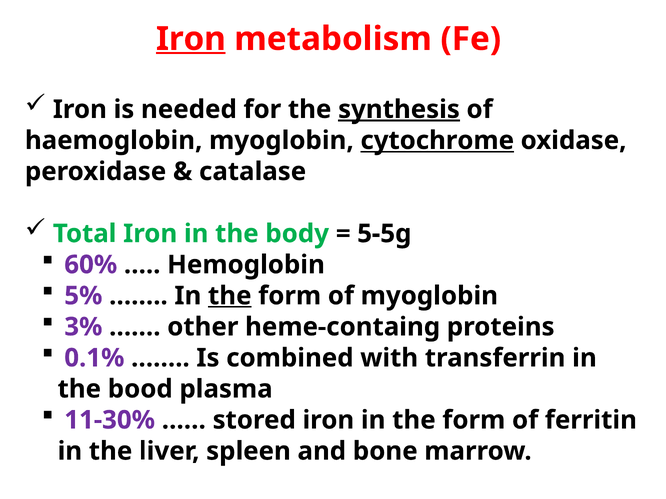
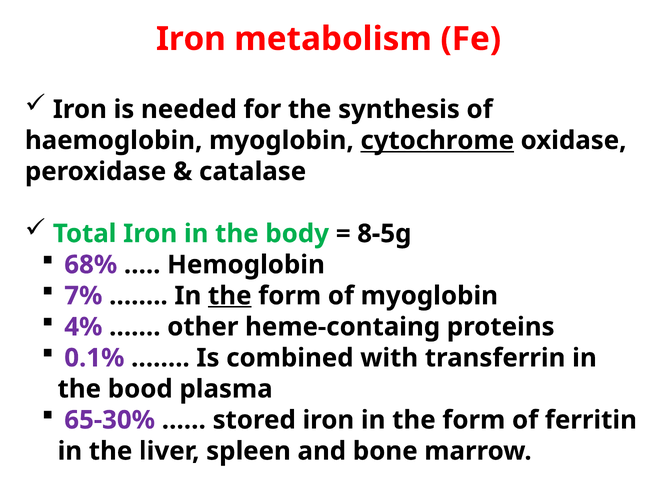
Iron underline: present -> none (191, 39)
synthesis underline: present -> none (399, 109)
5-5g: 5-5g -> 8-5g (384, 234)
60%: 60% -> 68% (91, 265)
5%: 5% -> 7% (83, 296)
3%: 3% -> 4% (83, 327)
11-30%: 11-30% -> 65-30% (110, 420)
